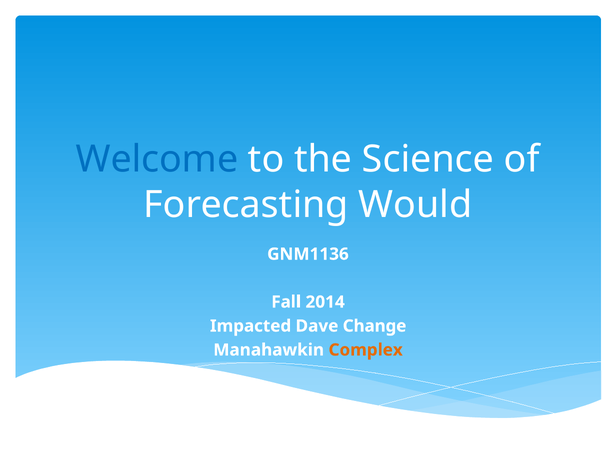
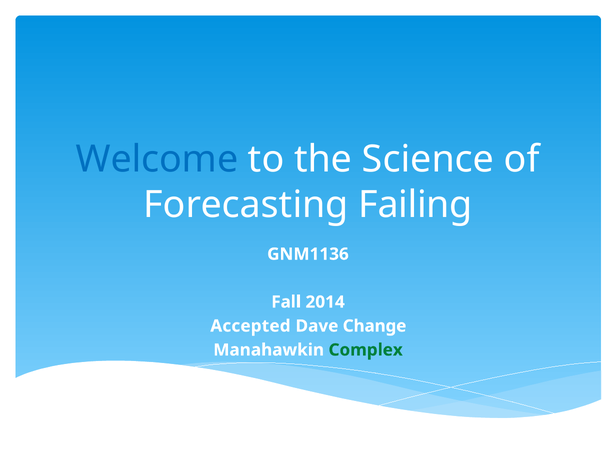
Would: Would -> Failing (415, 205)
Impacted: Impacted -> Accepted (250, 326)
Complex colour: orange -> green (366, 350)
